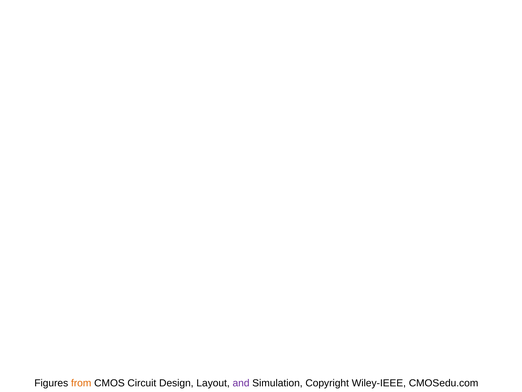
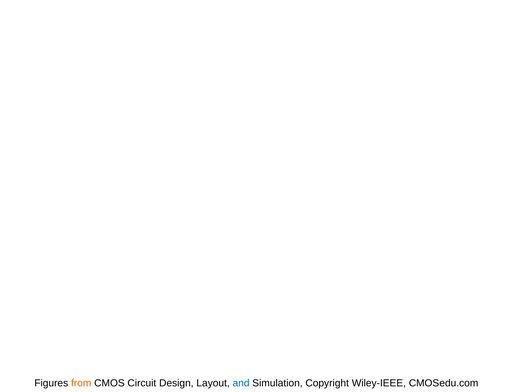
and colour: purple -> blue (241, 383)
